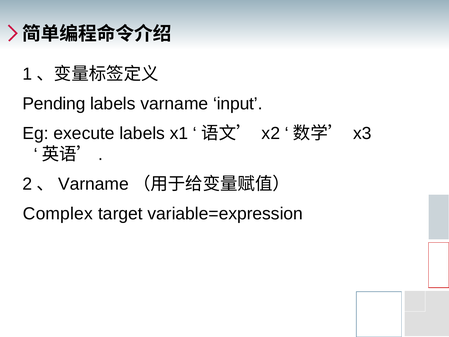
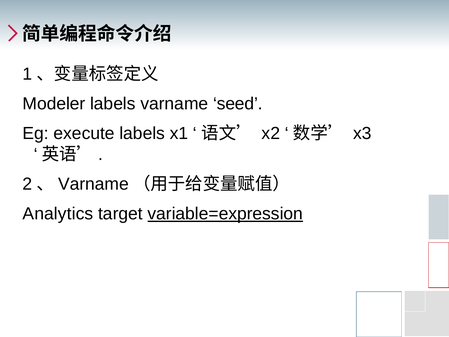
Pending: Pending -> Modeler (54, 104)
input: input -> seed (238, 104)
Complex: Complex -> Analytics (58, 214)
variable=expression underline: none -> present (225, 214)
